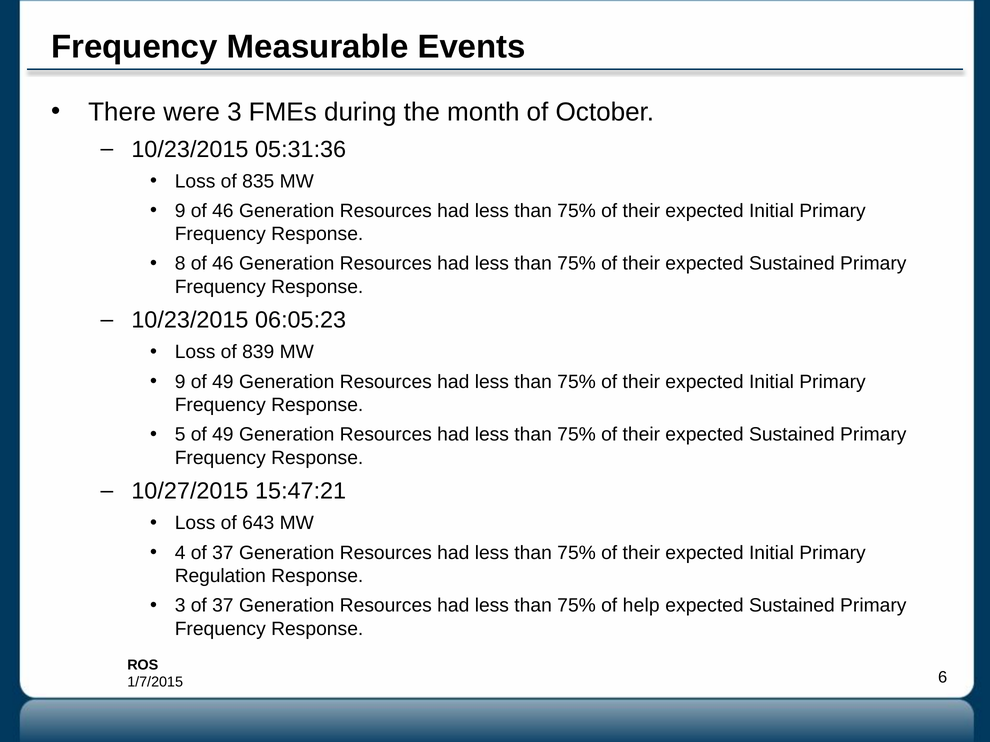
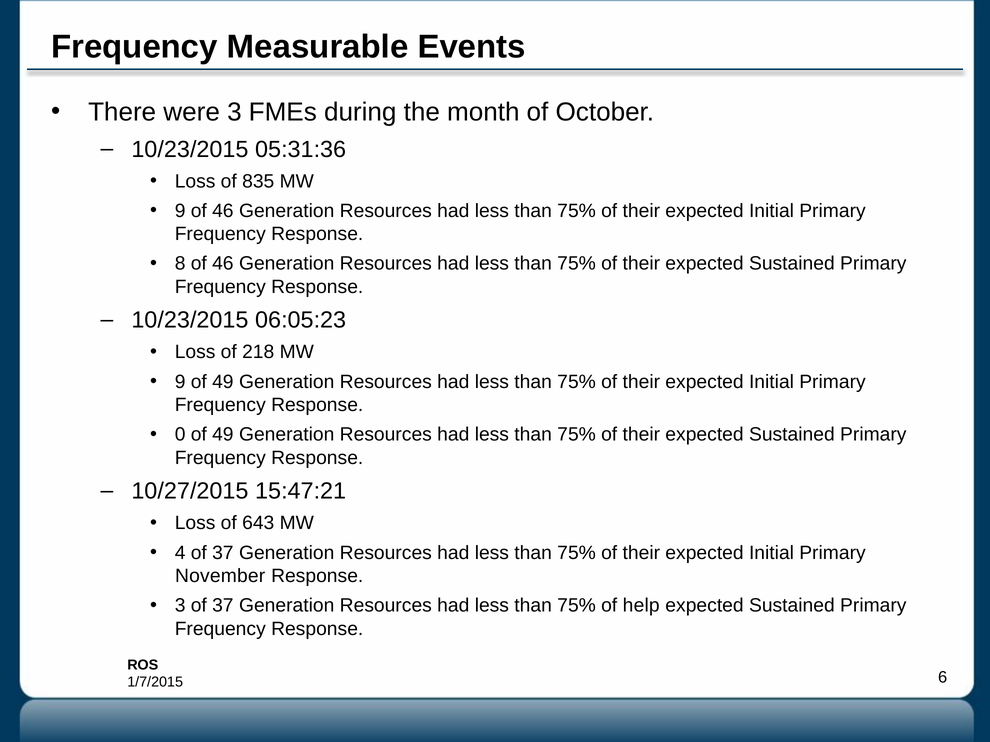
839: 839 -> 218 (258, 352)
5: 5 -> 0 (180, 435)
Regulation: Regulation -> November (220, 576)
